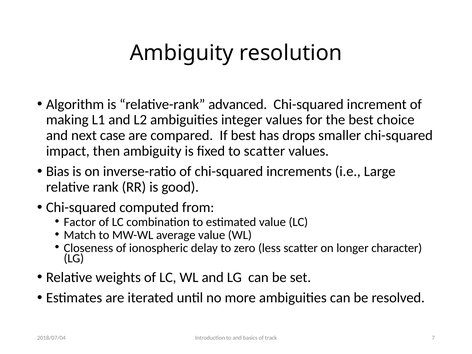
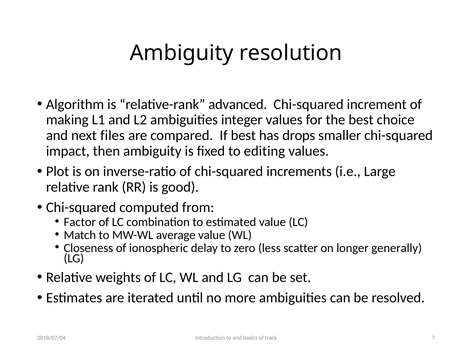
case: case -> files (112, 135)
to scatter: scatter -> editing (264, 151)
Bias: Bias -> Plot (58, 171)
character: character -> generally (397, 248)
